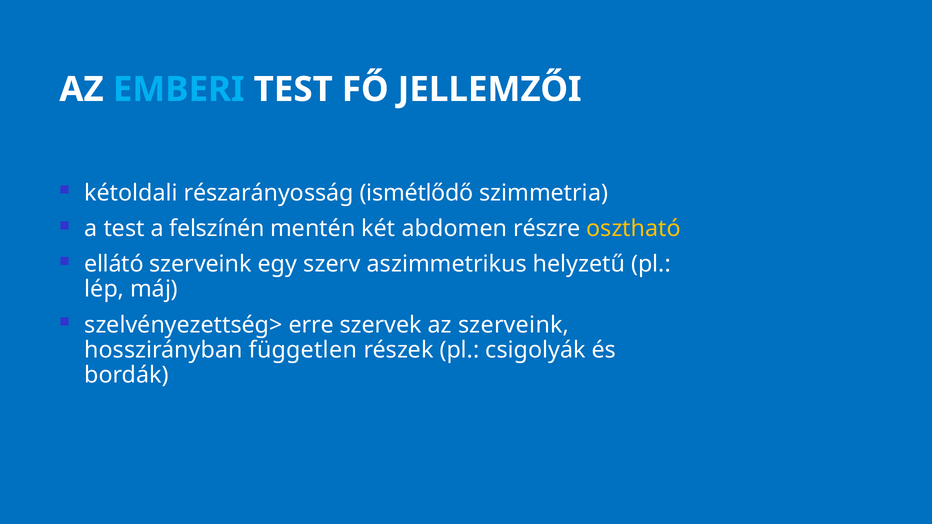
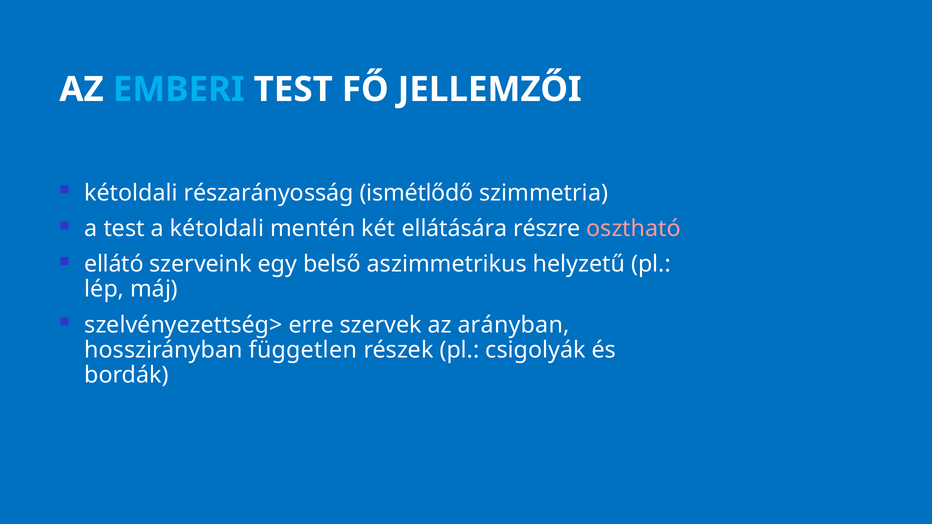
a felszínén: felszínén -> kétoldali (217, 229)
abdomen: abdomen -> ellátására (455, 229)
osztható colour: yellow -> pink (634, 229)
szerv: szerv -> belső (332, 264)
az szerveink: szerveink -> arányban (514, 325)
